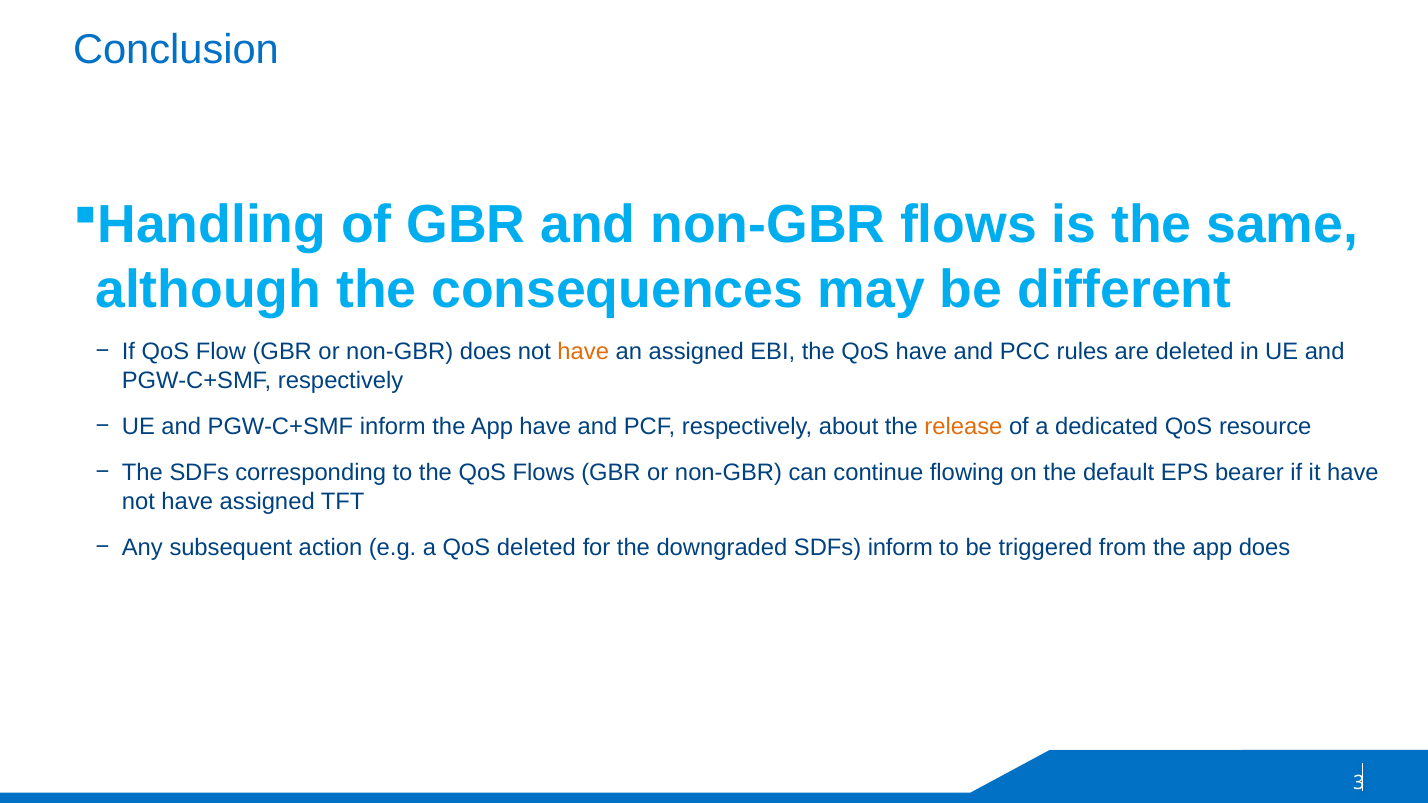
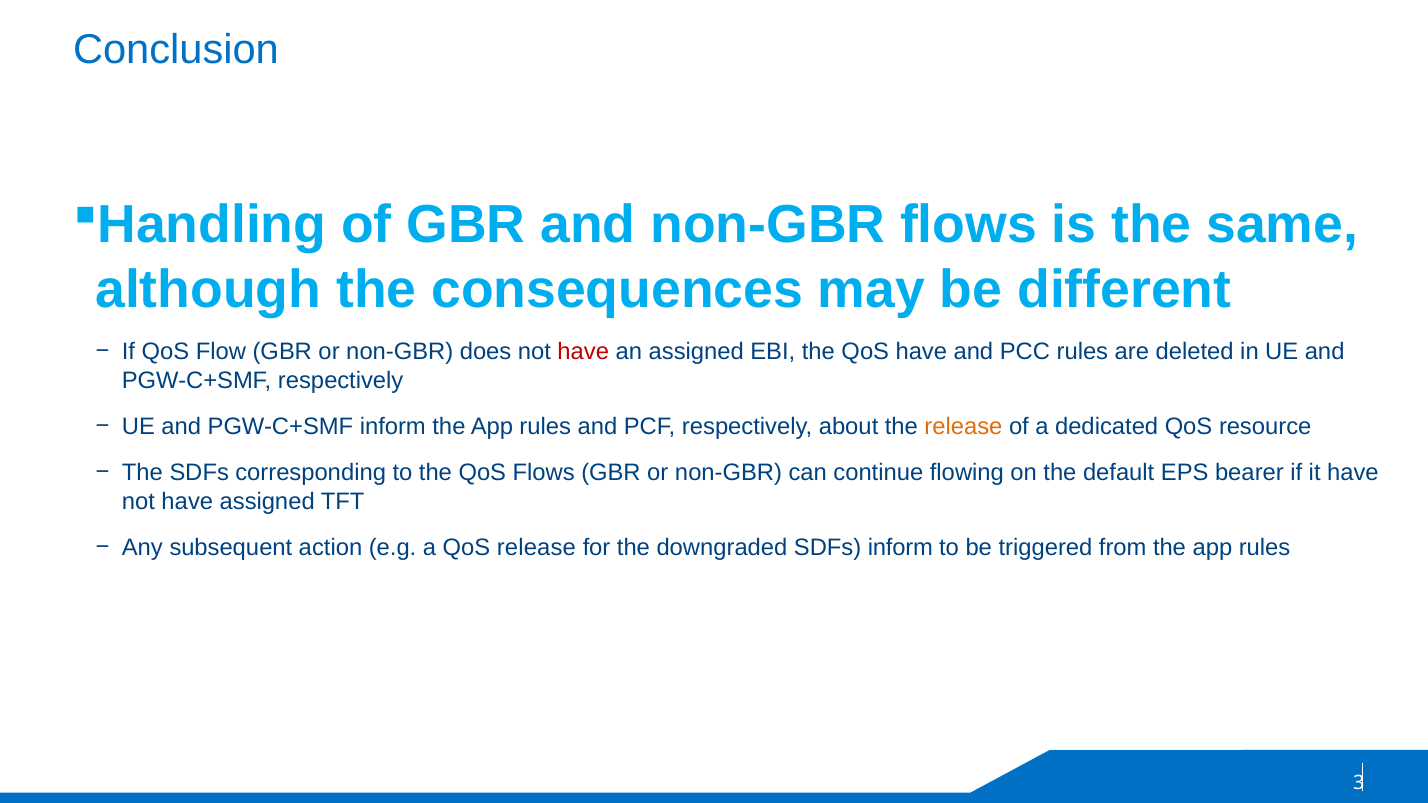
have colour: orange -> red (583, 352)
inform the App have: have -> rules (545, 427)
QoS deleted: deleted -> release (536, 548)
from the app does: does -> rules (1265, 548)
